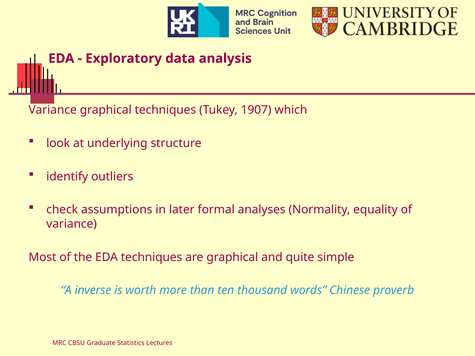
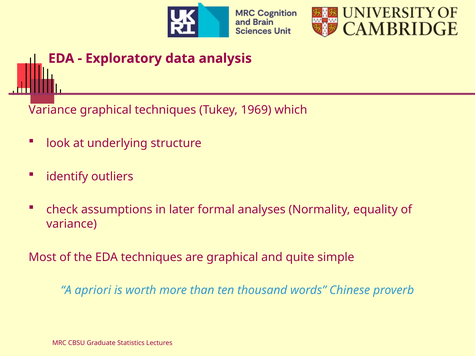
1907: 1907 -> 1969 (256, 110)
inverse: inverse -> apriori (93, 291)
